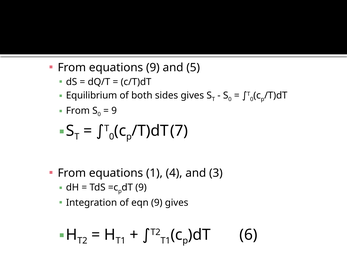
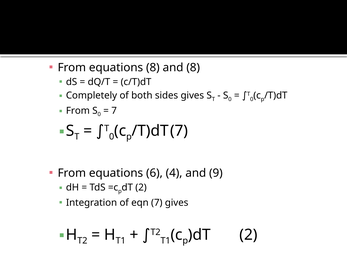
equations 9: 9 -> 8 (153, 68)
and 5: 5 -> 8 (193, 68)
Equilibrium: Equilibrium -> Completely (92, 96)
9: 9 -> 7 (114, 111)
1: 1 -> 6 (154, 173)
3: 3 -> 9 (216, 173)
9: 9 -> 2 (141, 188)
eqn 9: 9 -> 7 (157, 203)
6: 6 -> 2 (248, 235)
